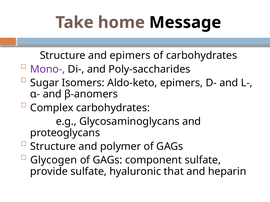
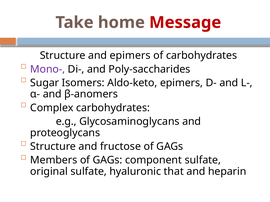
Message colour: black -> red (185, 23)
polymer: polymer -> fructose (121, 147)
Glycogen: Glycogen -> Members (54, 161)
provide: provide -> original (49, 172)
